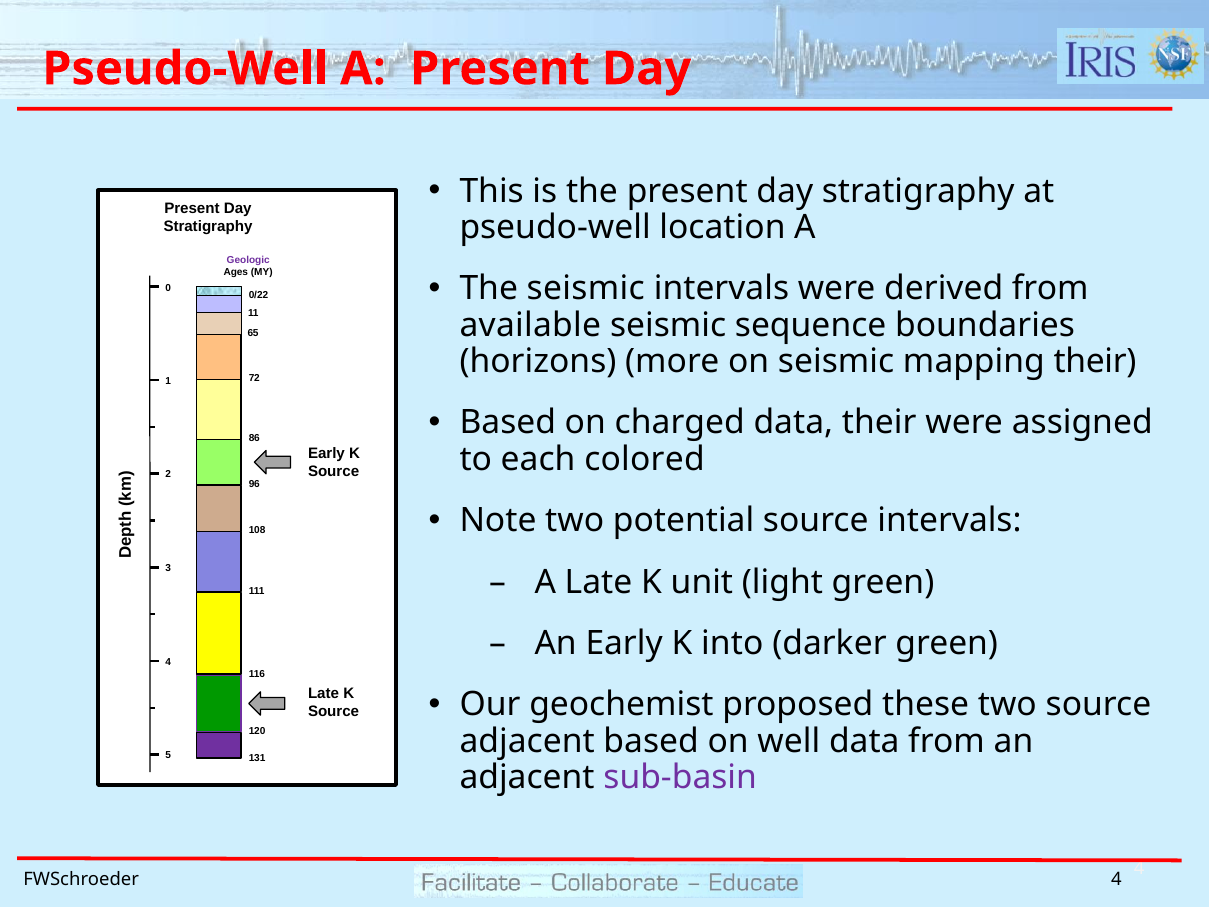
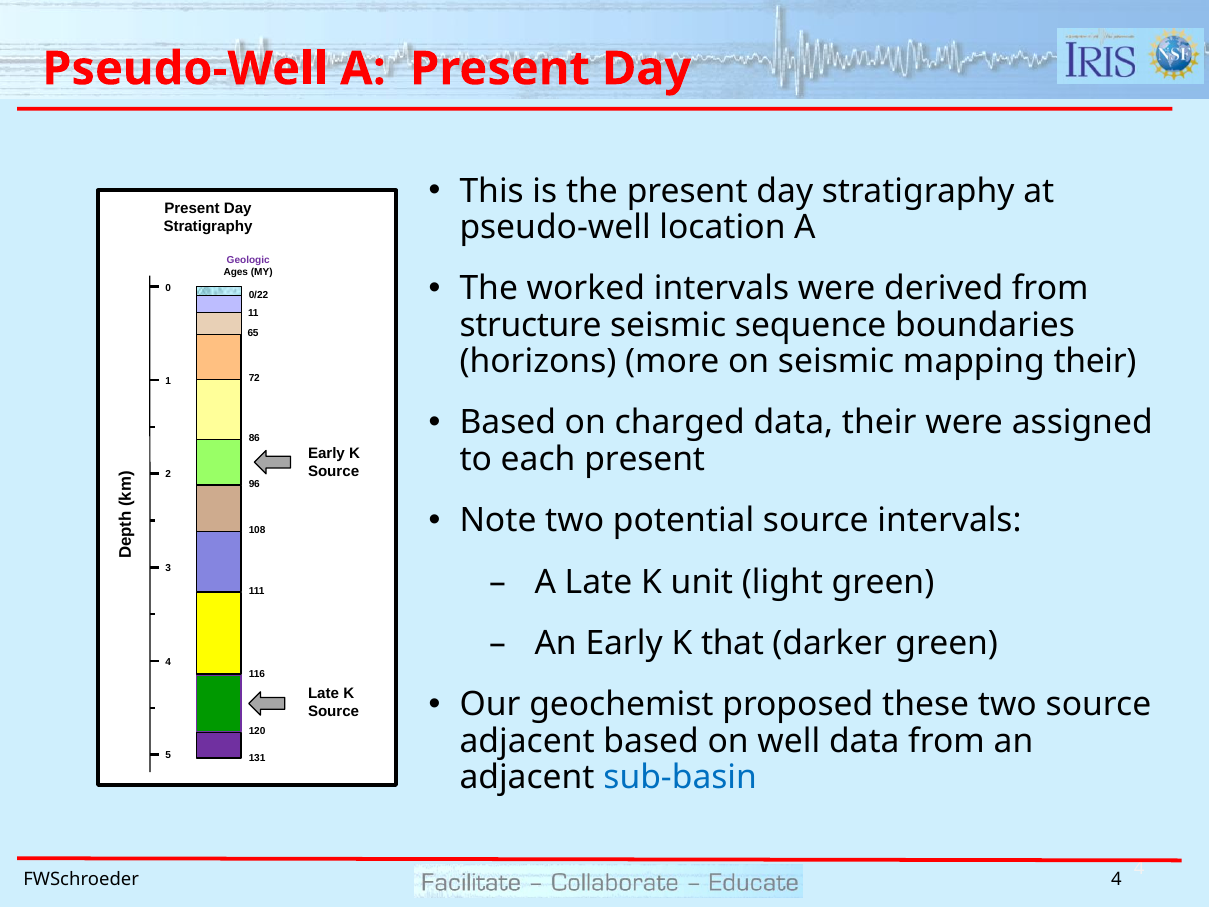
The seismic: seismic -> worked (586, 289)
available: available -> structure (531, 325)
each colored: colored -> present (645, 459)
into: into -> that (732, 643)
sub-basin colour: purple -> blue (680, 777)
